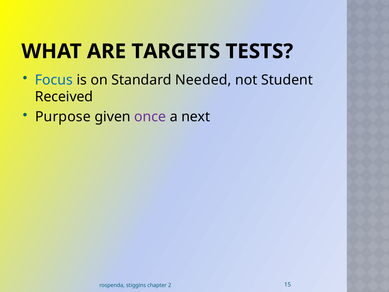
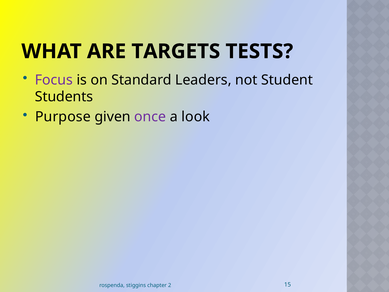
Focus colour: blue -> purple (54, 80)
Needed: Needed -> Leaders (203, 80)
Received: Received -> Students (64, 97)
next: next -> look (196, 117)
